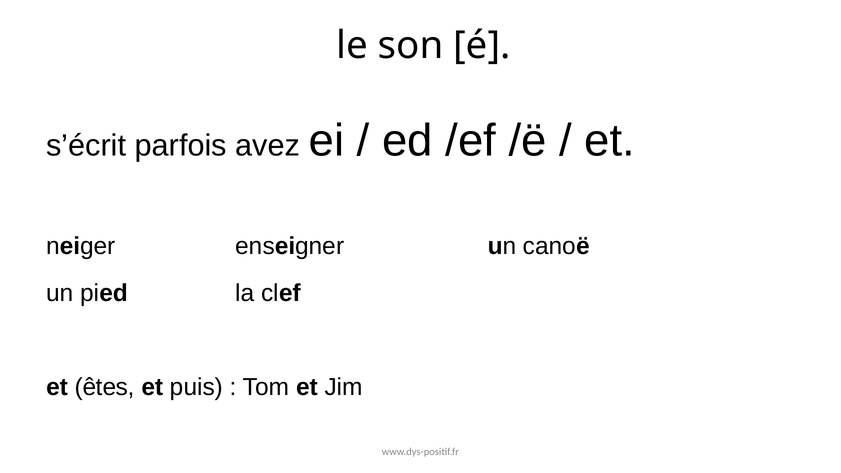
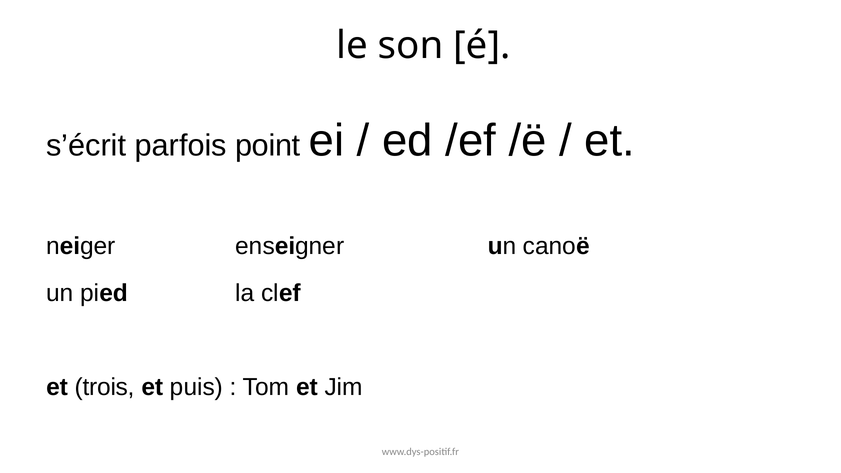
avez: avez -> point (268, 146)
êtes: êtes -> trois (105, 387)
